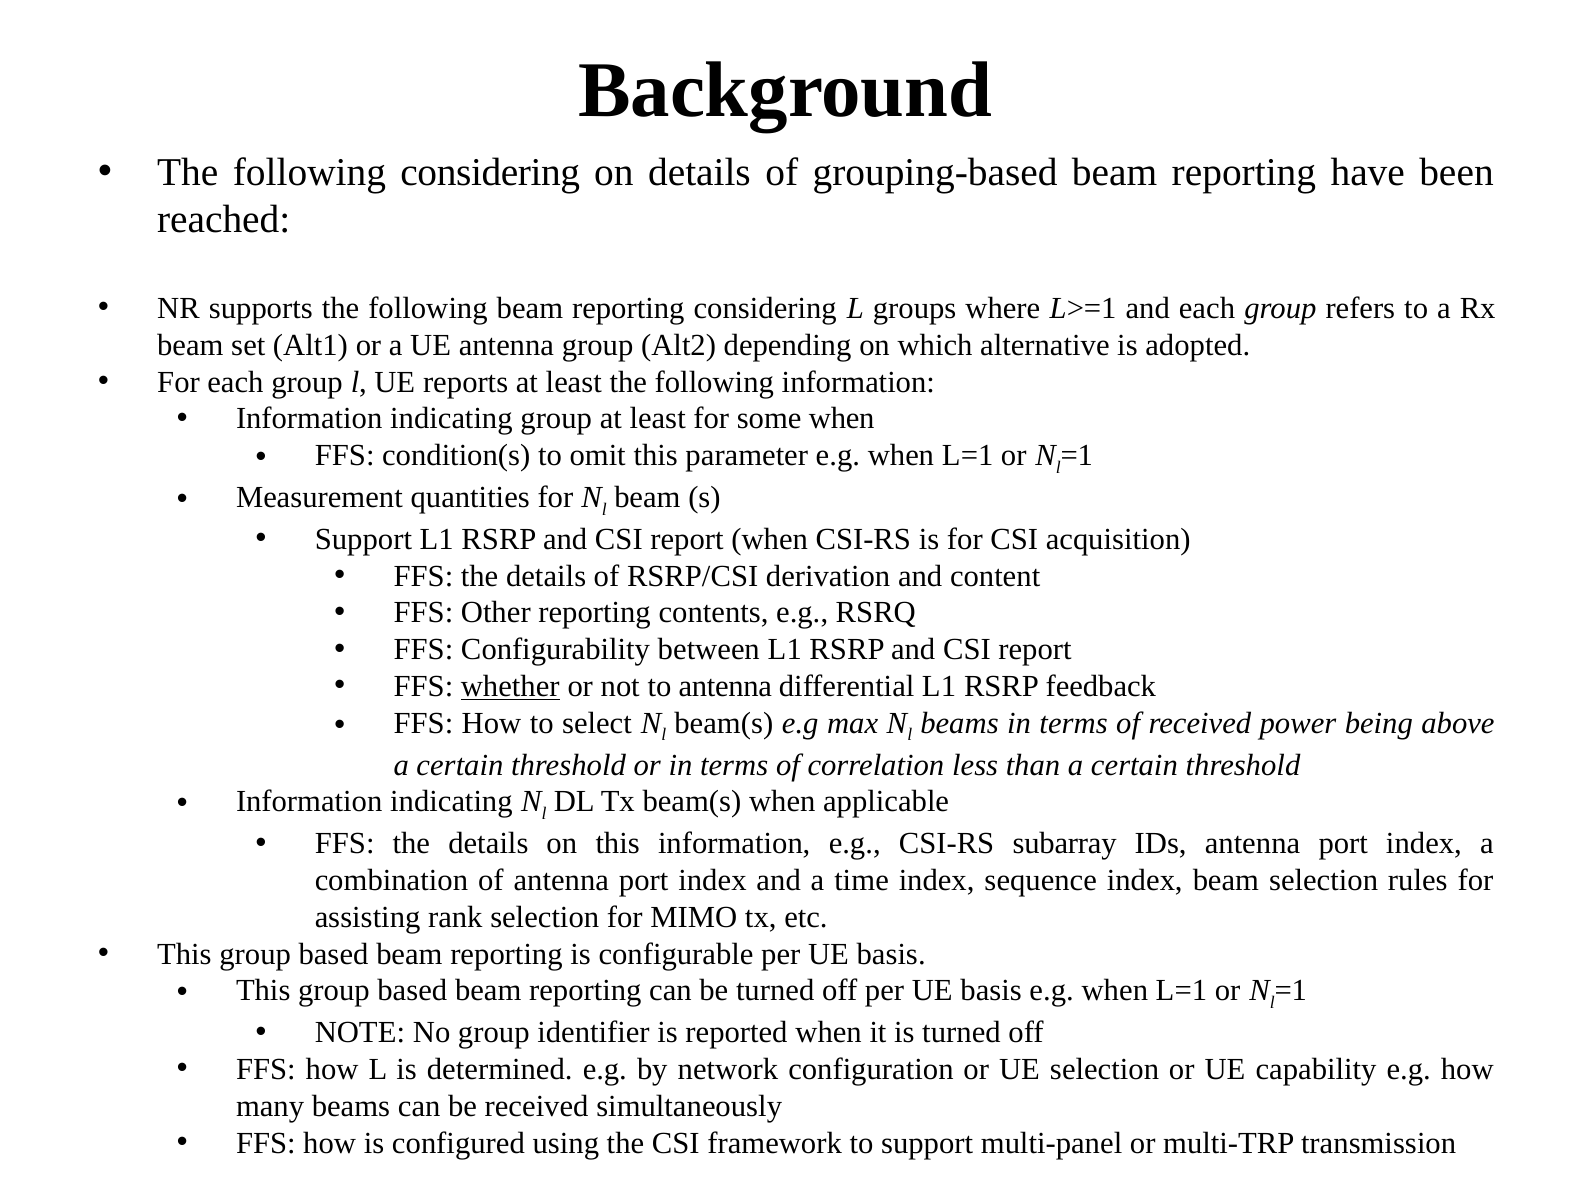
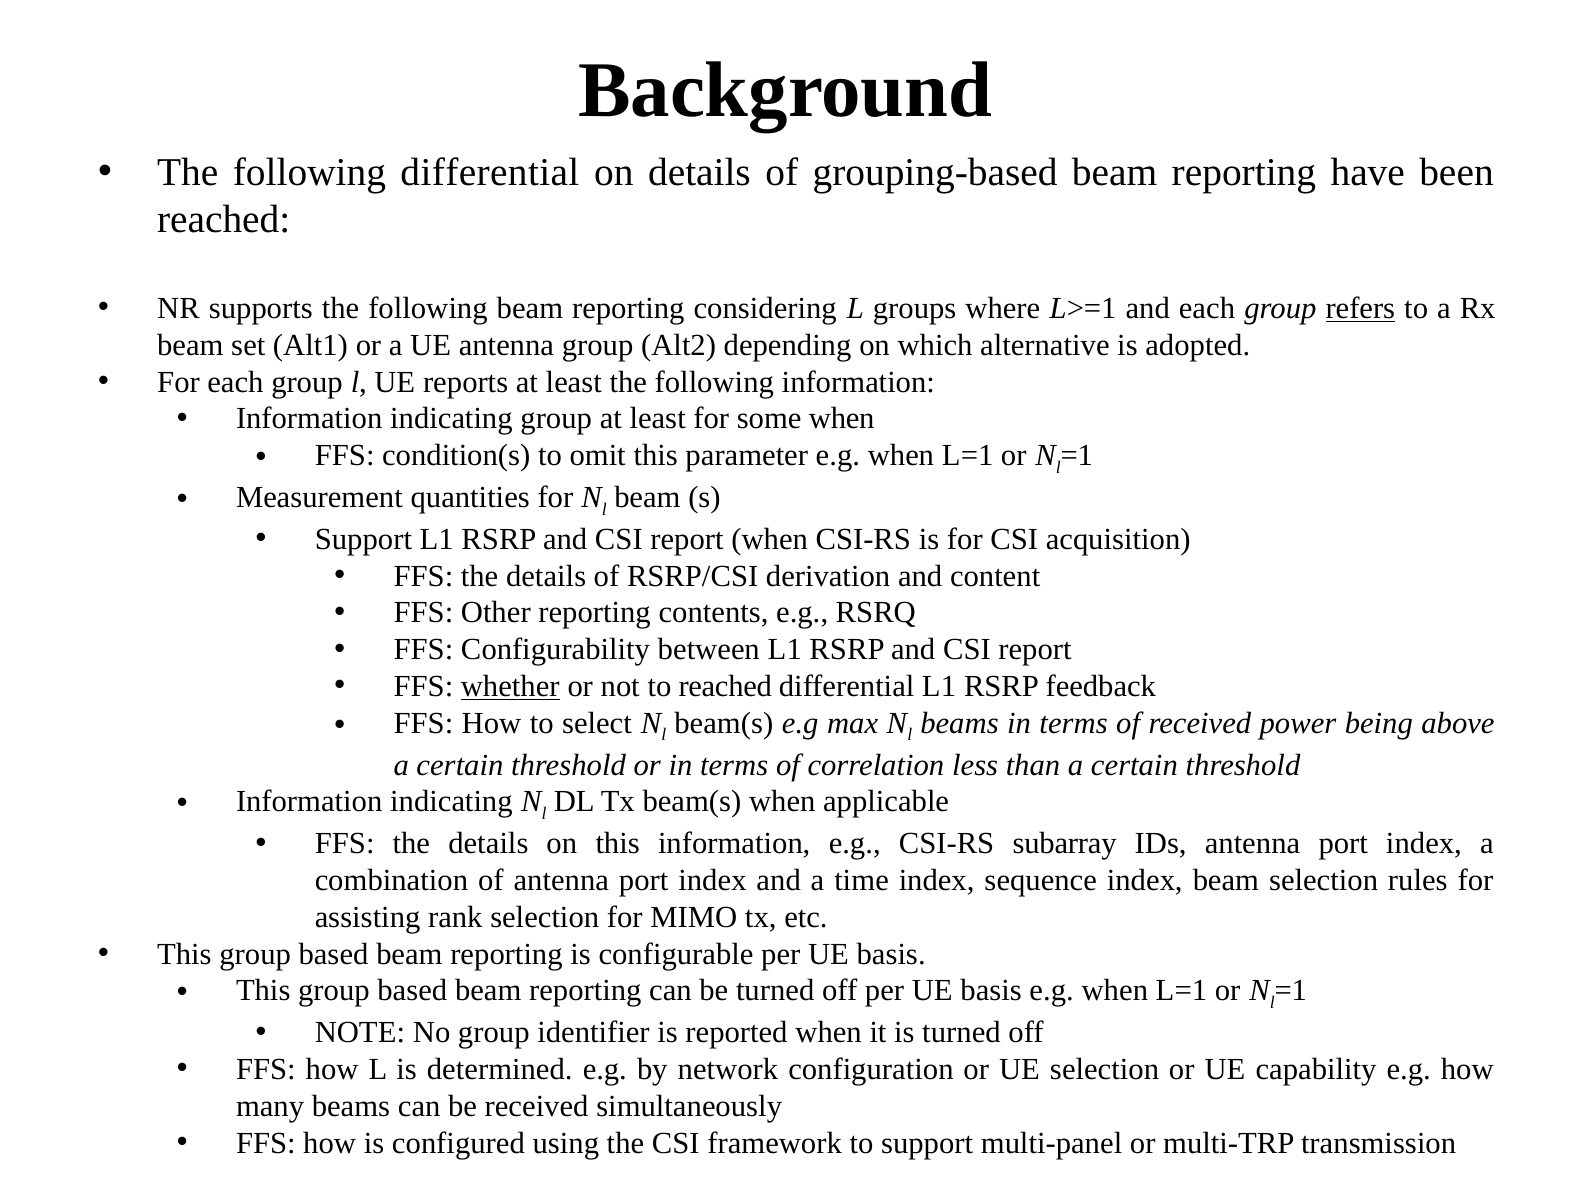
following considering: considering -> differential (490, 172)
refers underline: none -> present (1360, 308)
to antenna: antenna -> reached (725, 686)
